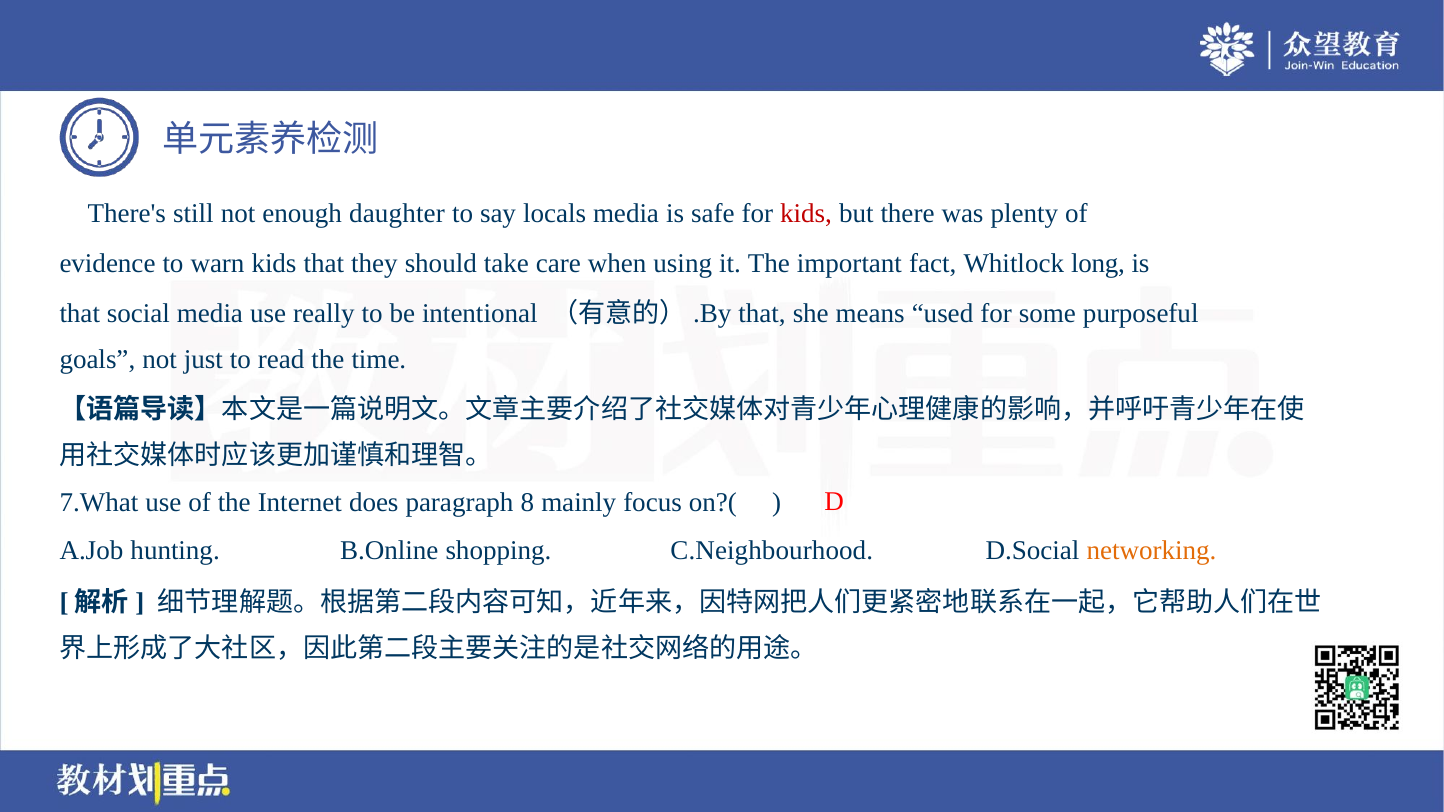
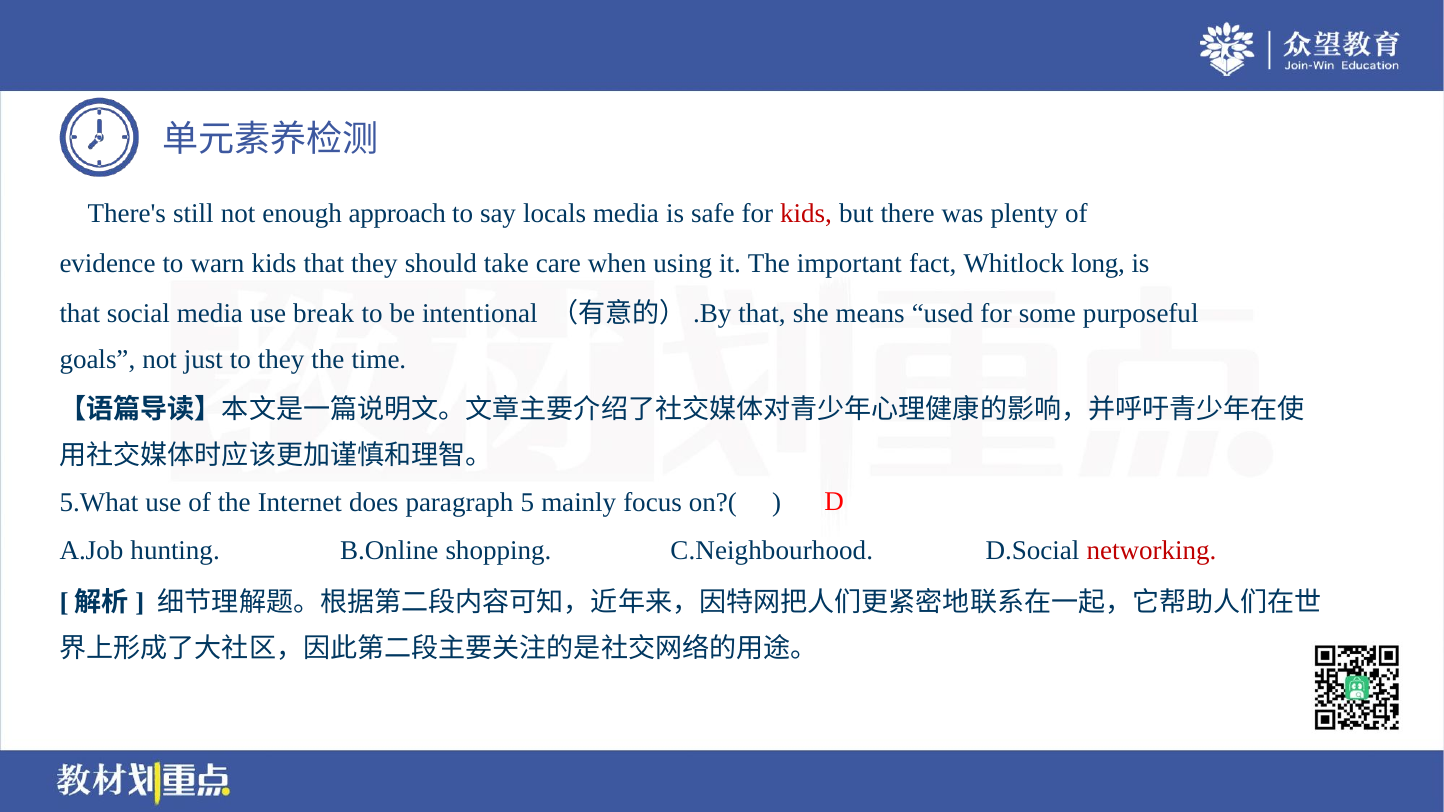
daughter: daughter -> approach (397, 214)
really: really -> break (324, 313)
to read: read -> they (281, 360)
7.What: 7.What -> 5.What (99, 503)
8: 8 -> 5 (527, 503)
networking colour: orange -> red (1151, 551)
